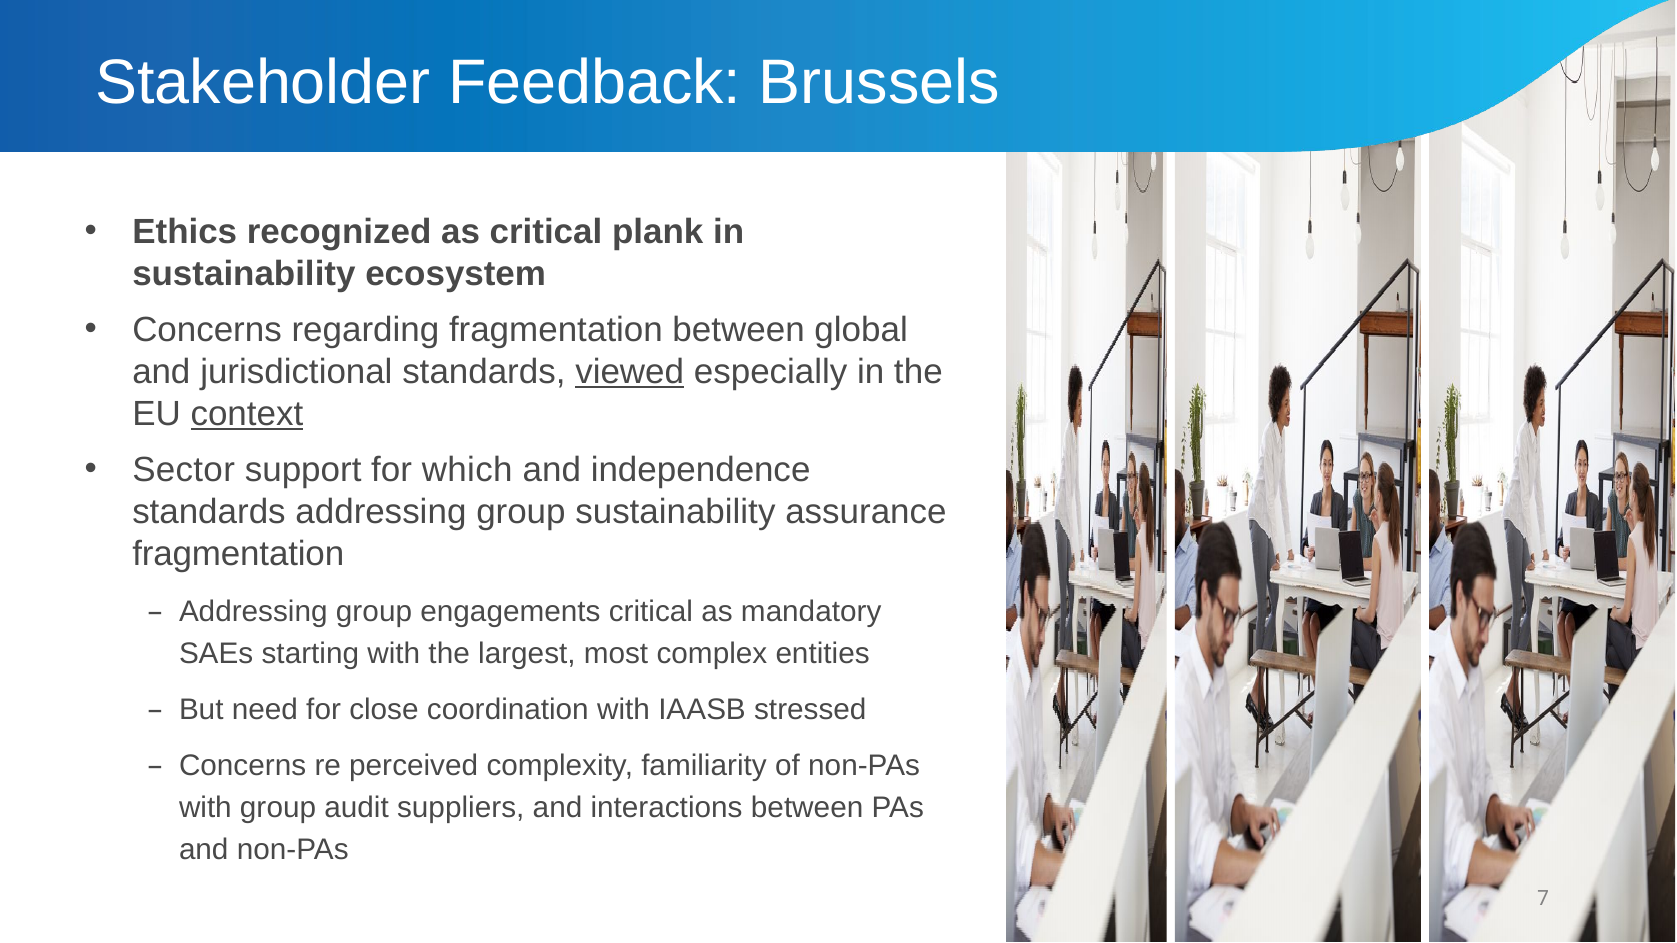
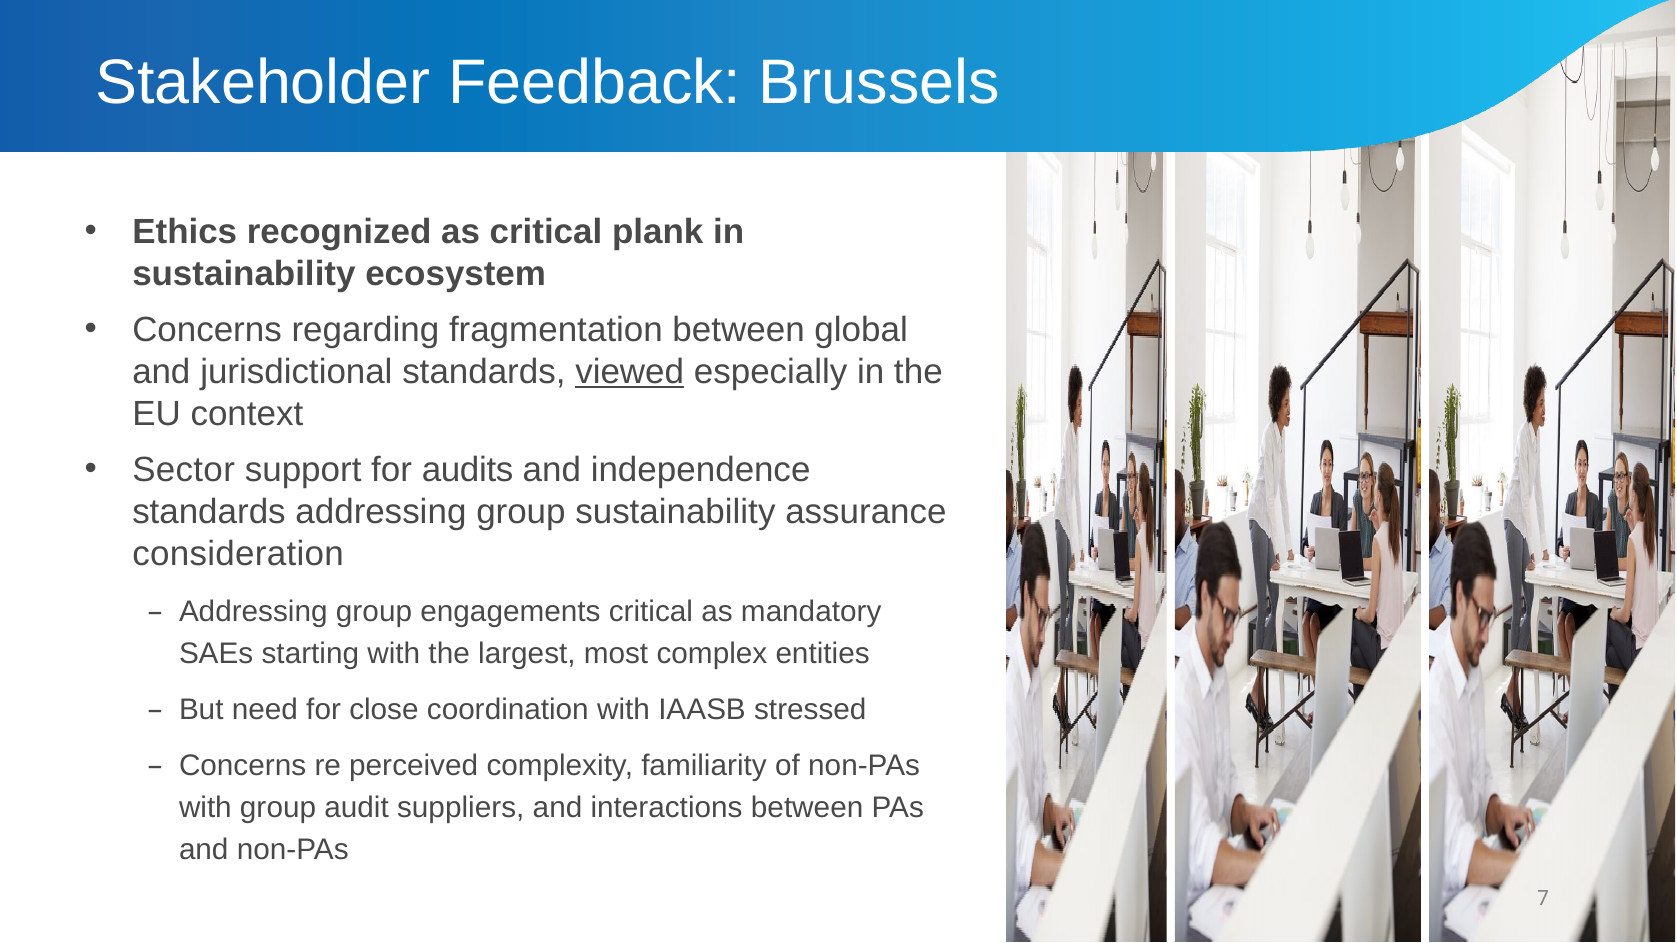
context underline: present -> none (247, 414)
which: which -> audits (468, 470)
fragmentation: fragmentation -> consideration (238, 554)
